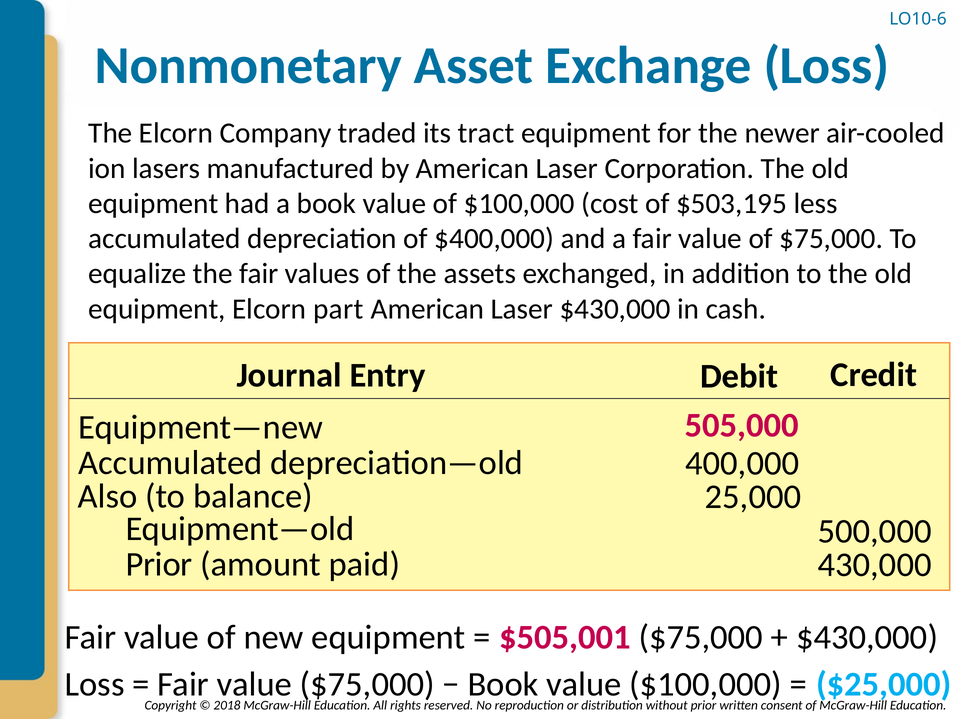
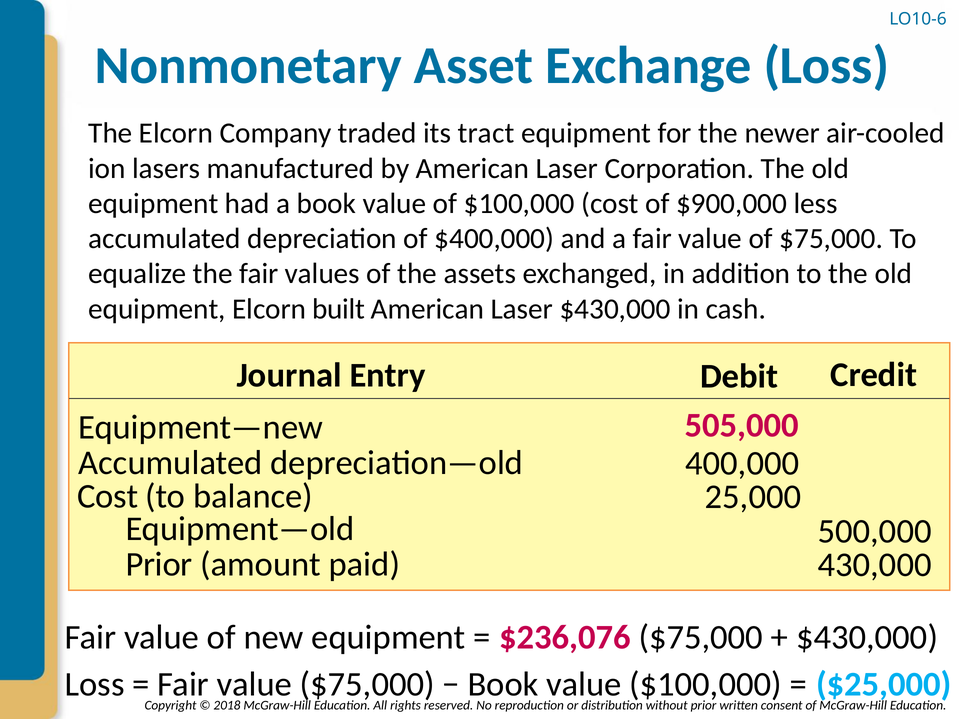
$503,195: $503,195 -> $900,000 (732, 204)
part: part -> built (339, 309)
Also: Also -> Cost (108, 497)
$505,001: $505,001 -> $236,076 (565, 638)
